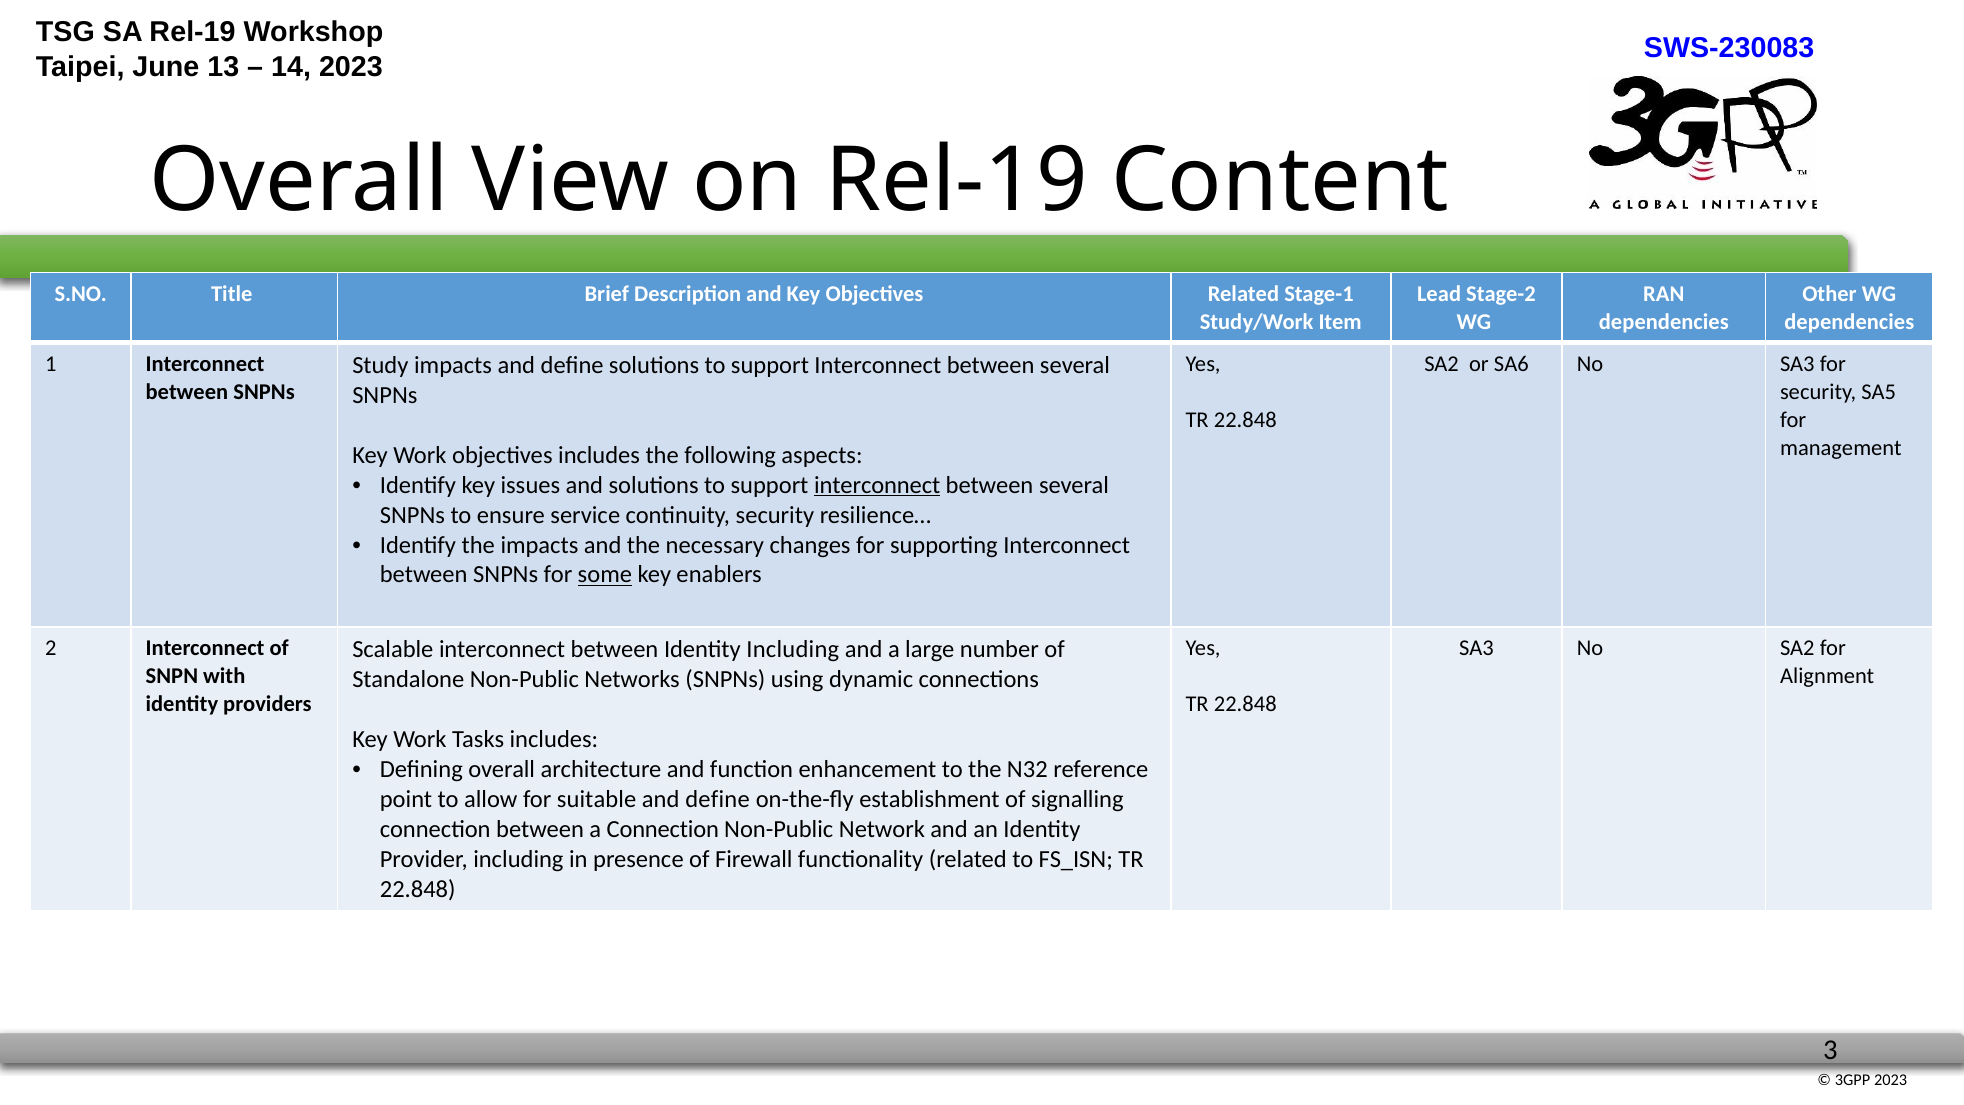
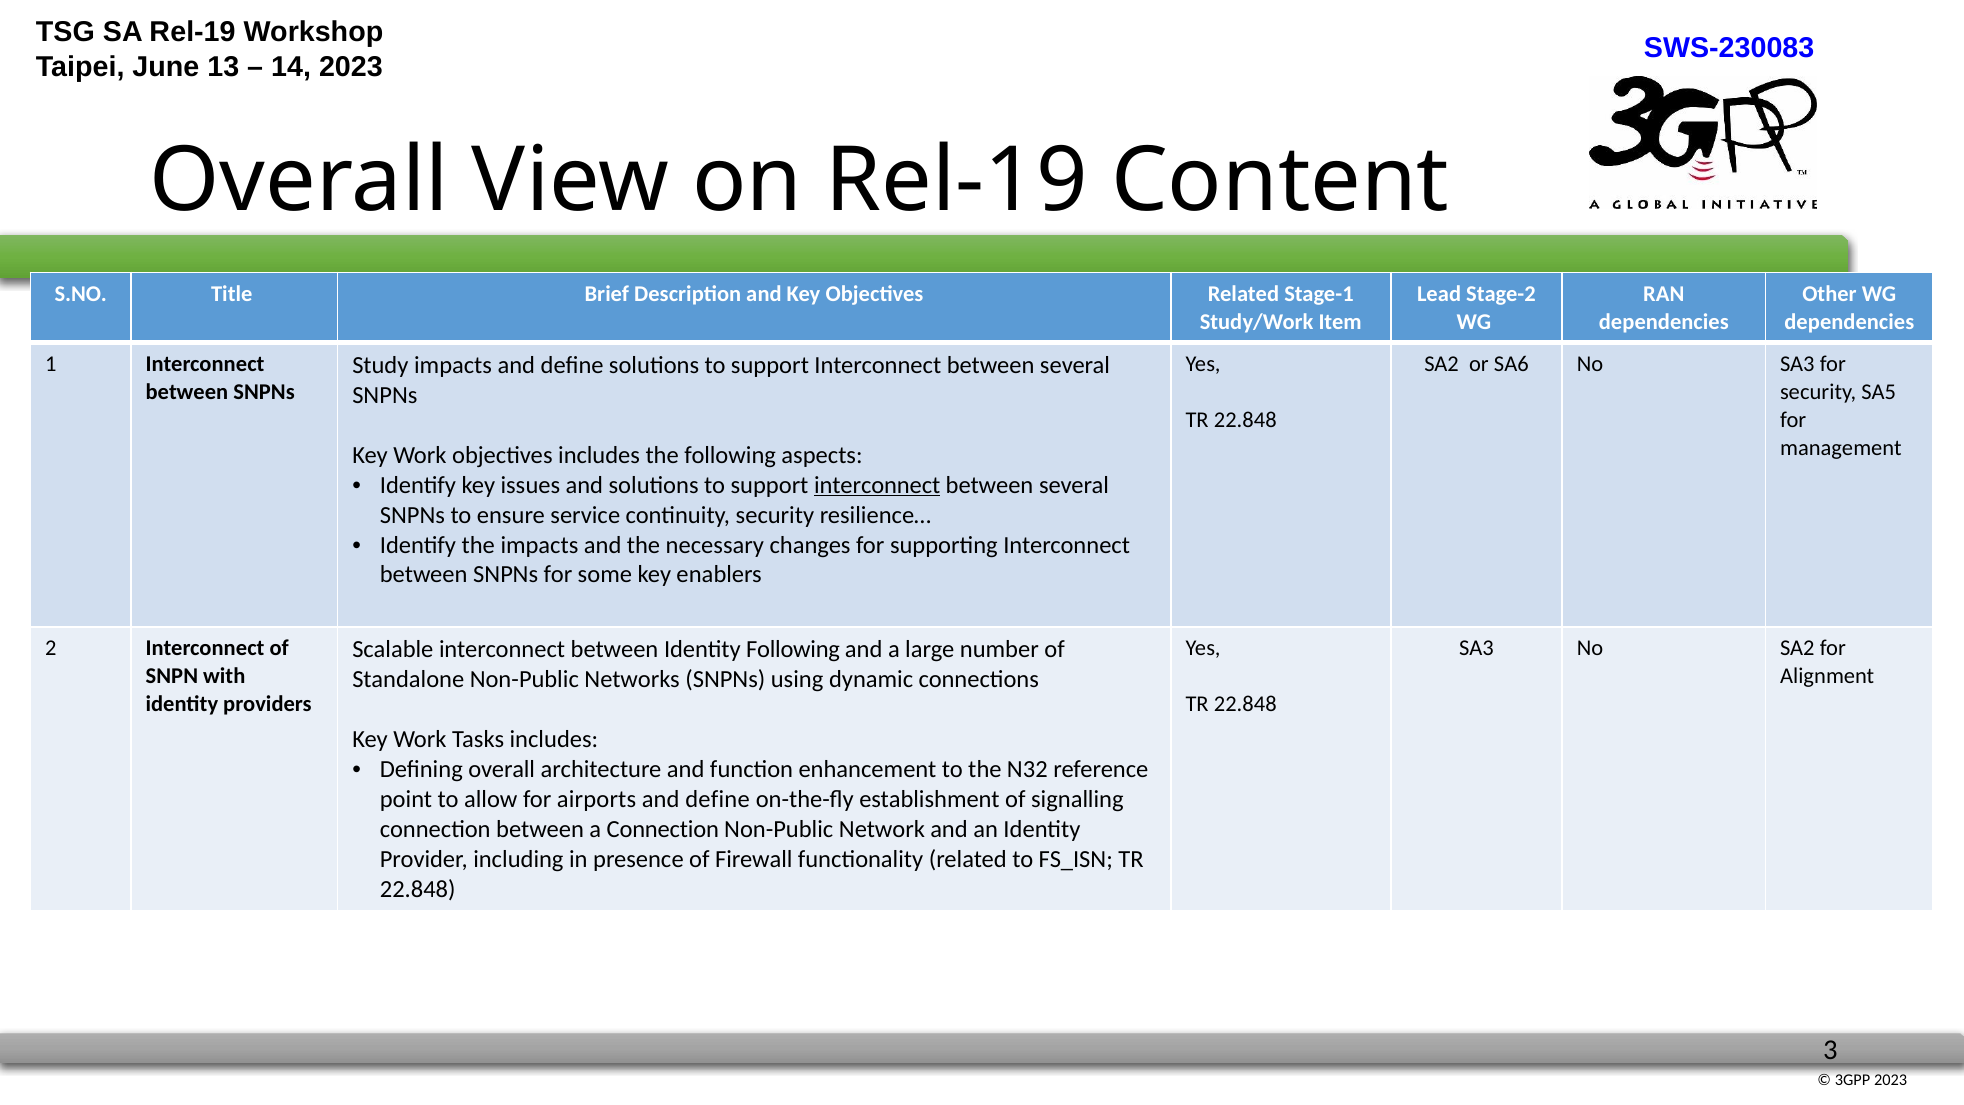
some underline: present -> none (605, 575)
Identity Including: Including -> Following (793, 649)
suitable: suitable -> airports (597, 799)
